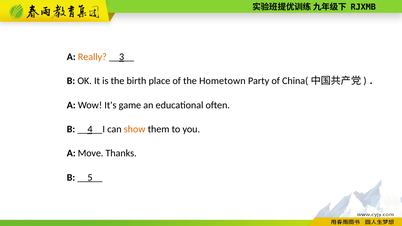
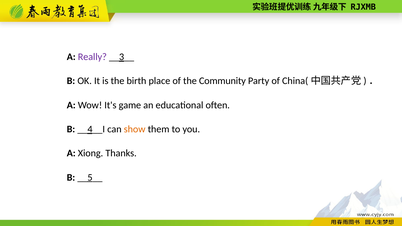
Really colour: orange -> purple (92, 57)
Hometown: Hometown -> Community (222, 81)
Move: Move -> Xiong (91, 153)
